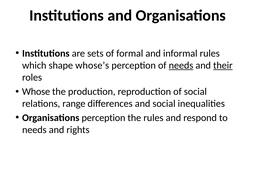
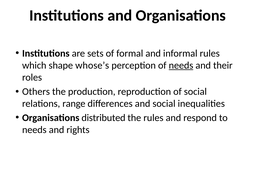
their underline: present -> none (223, 65)
Whose: Whose -> Others (36, 92)
Organisations perception: perception -> distributed (103, 118)
